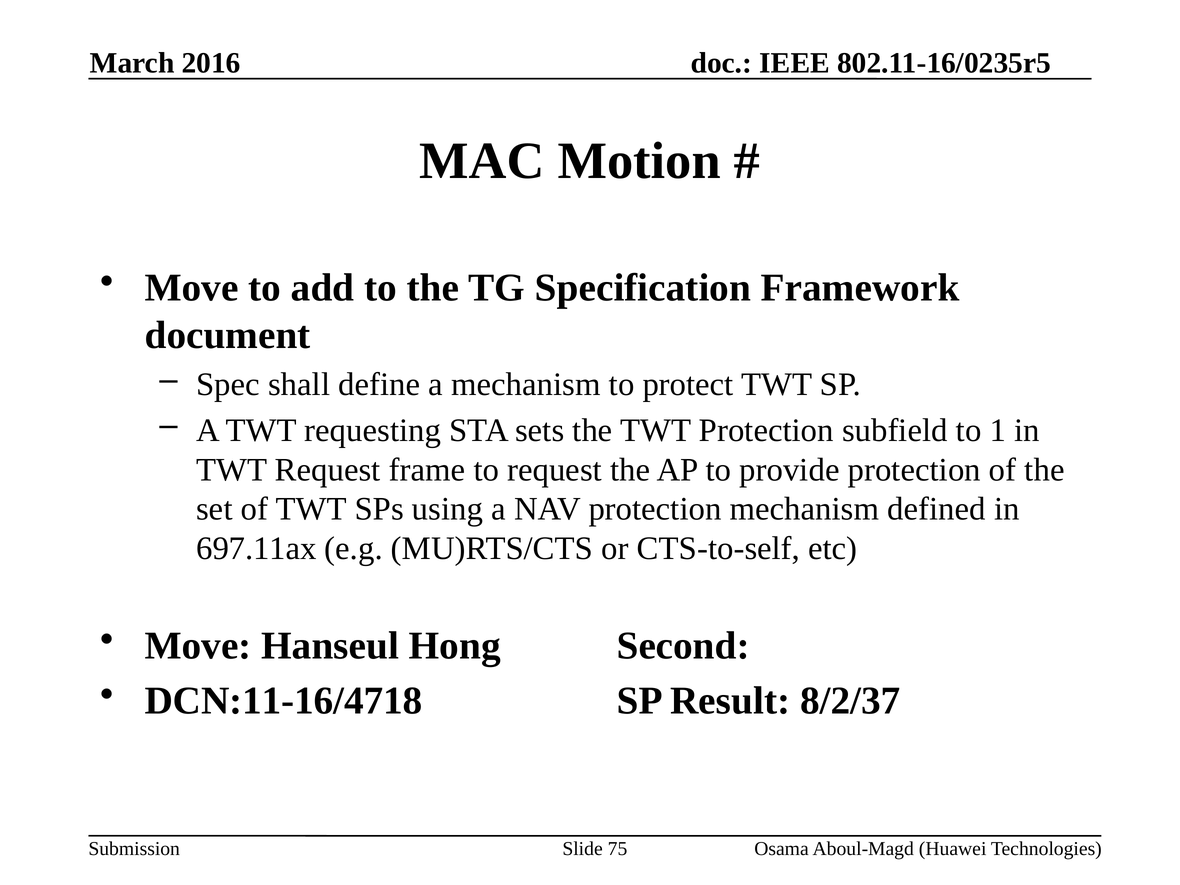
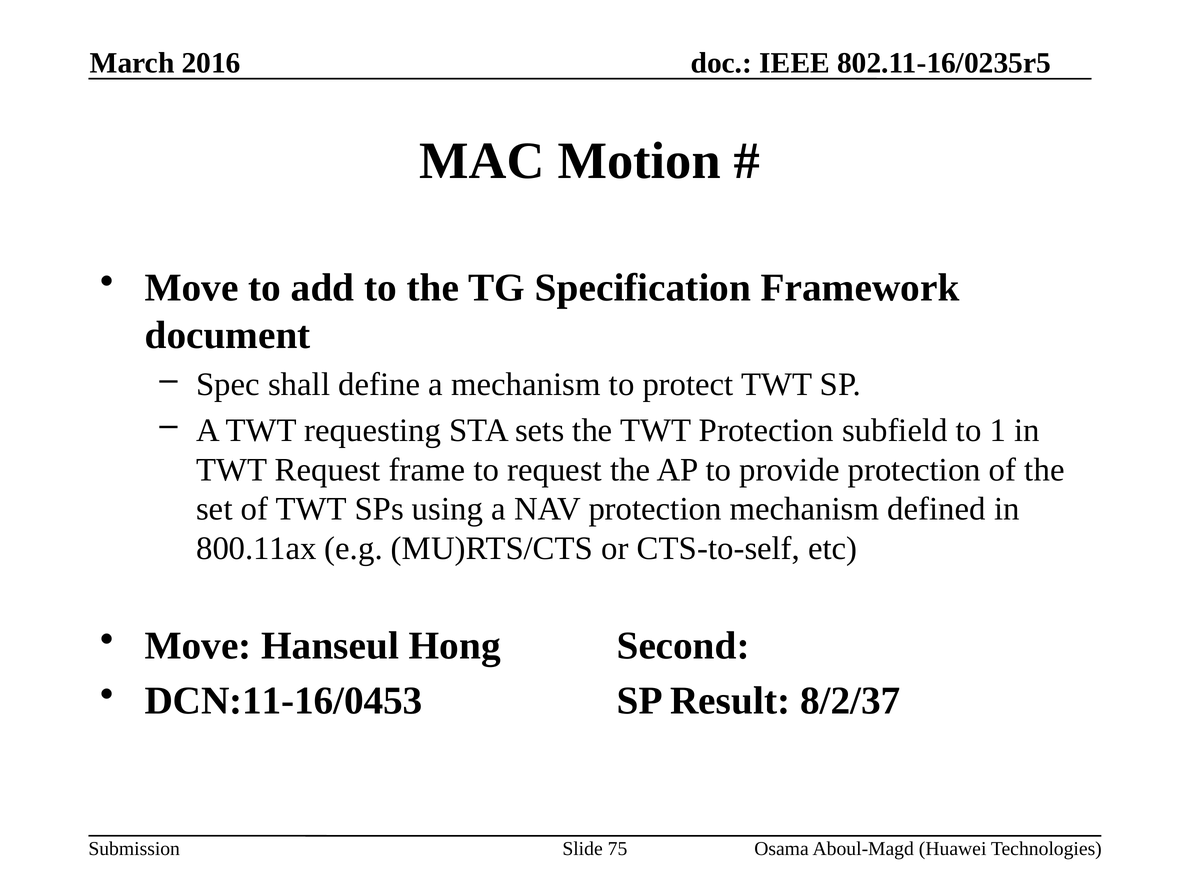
697.11ax: 697.11ax -> 800.11ax (256, 548)
DCN:11-16/4718: DCN:11-16/4718 -> DCN:11-16/0453 (283, 701)
